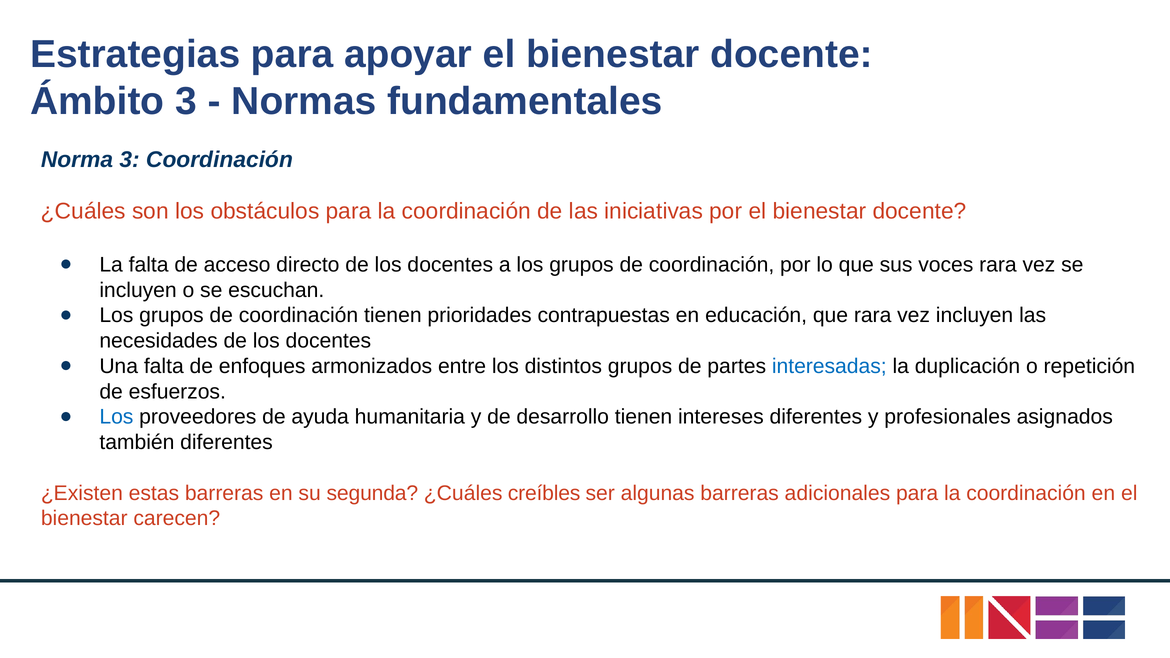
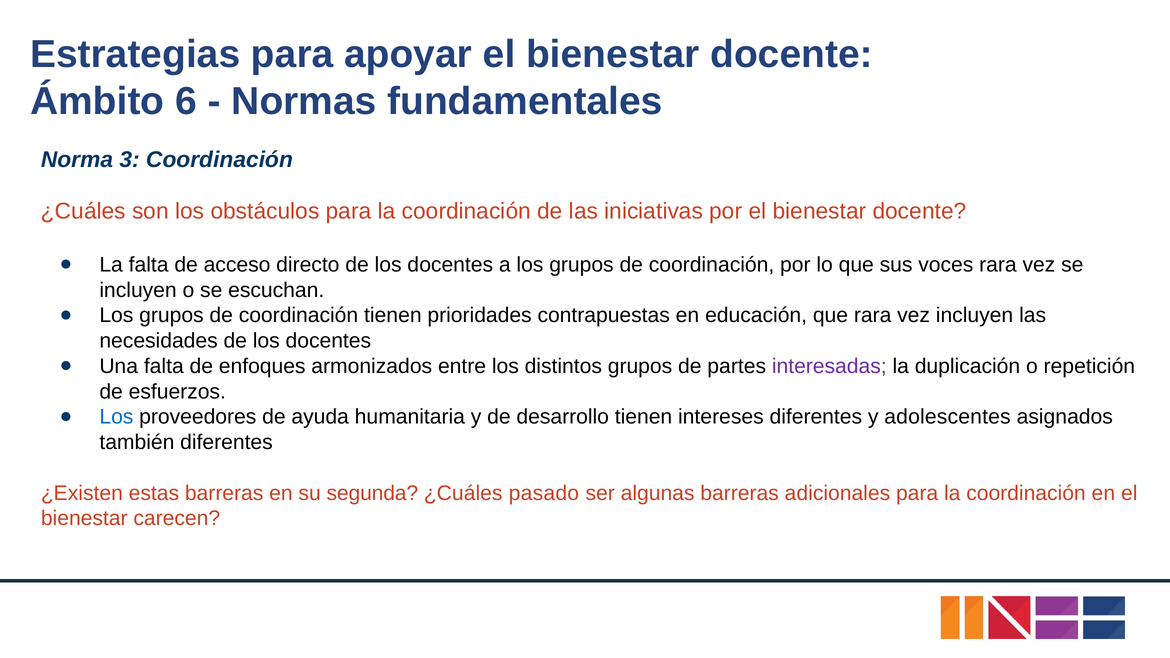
Ámbito 3: 3 -> 6 (186, 101)
interesadas colour: blue -> purple (829, 366)
profesionales: profesionales -> adolescentes (947, 417)
creíbles: creíbles -> pasado (544, 493)
